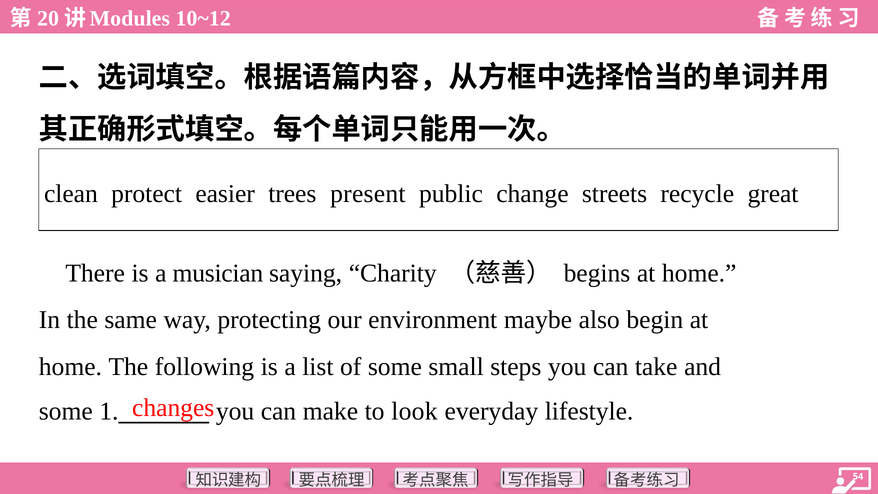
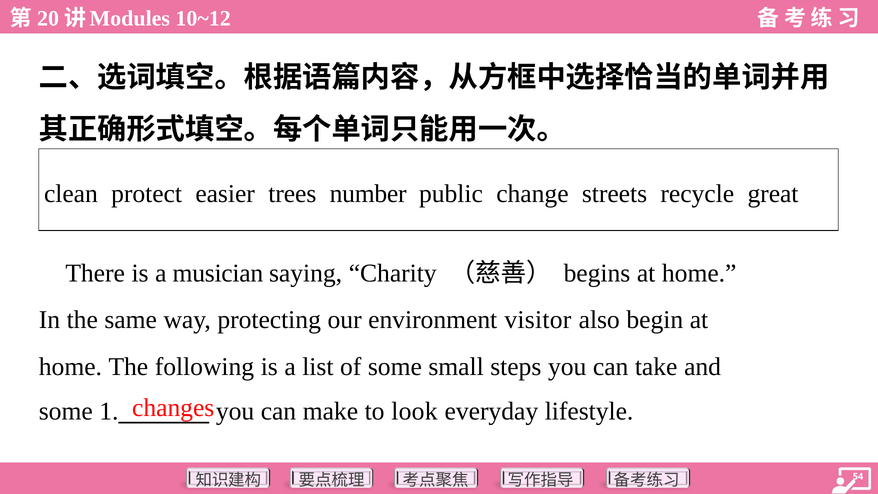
present: present -> number (368, 194)
maybe: maybe -> visitor (538, 320)
